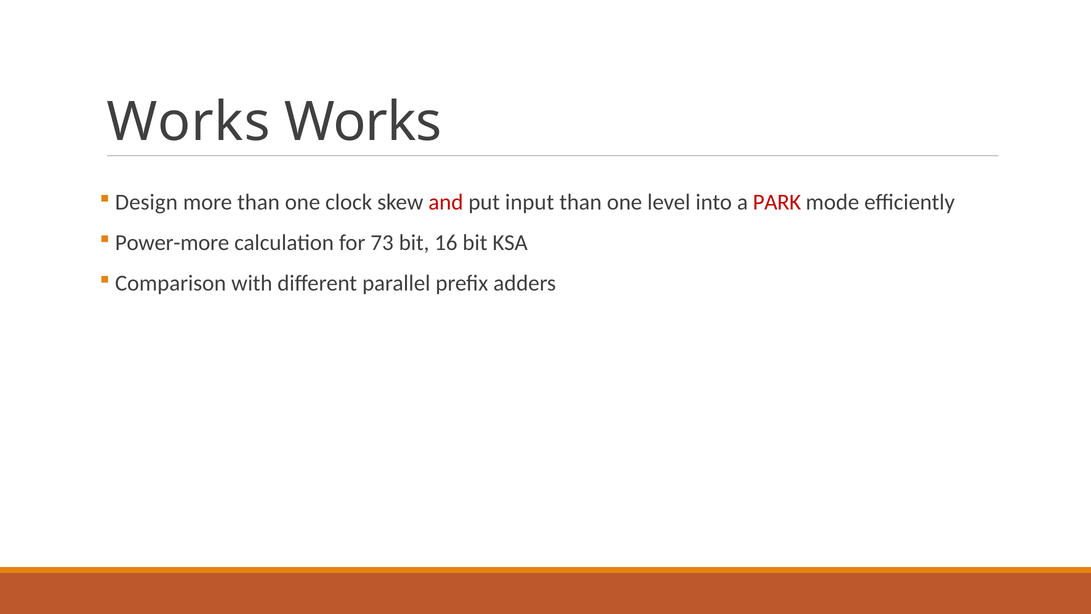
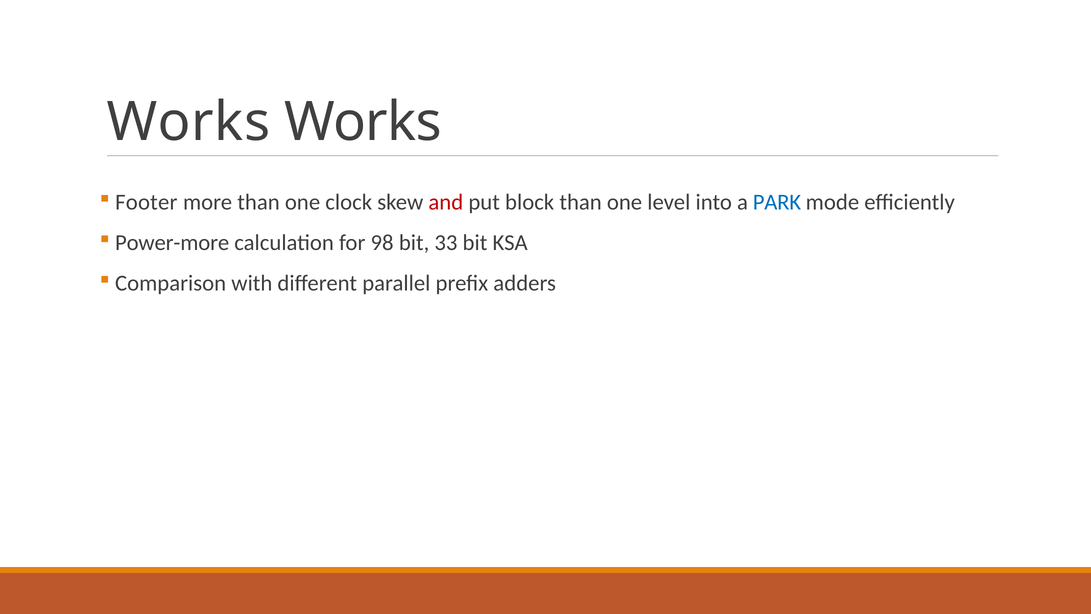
Design: Design -> Footer (146, 202)
input: input -> block (530, 202)
PARK colour: red -> blue (777, 202)
73: 73 -> 98 (382, 243)
16: 16 -> 33 (446, 243)
